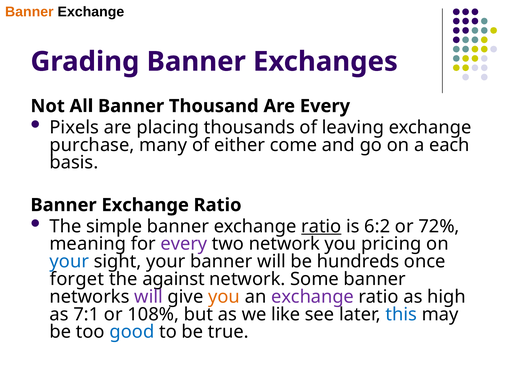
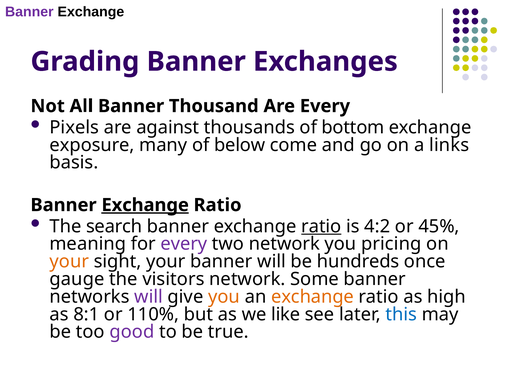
Banner colour: orange -> purple (29, 12)
placing: placing -> against (168, 127)
leaving: leaving -> bottom (353, 127)
purchase: purchase -> exposure (92, 145)
either: either -> below (240, 145)
each: each -> links (449, 145)
Exchange underline: none -> present (145, 205)
simple: simple -> search (114, 226)
6:2: 6:2 -> 4:2 (377, 226)
72%: 72% -> 45% (439, 226)
your colour: blue -> orange (69, 262)
forget: forget -> gauge (77, 279)
against: against -> visitors (173, 279)
exchange colour: purple -> orange (313, 297)
7:1: 7:1 -> 8:1 (86, 314)
108%: 108% -> 110% (153, 314)
good colour: blue -> purple (132, 332)
